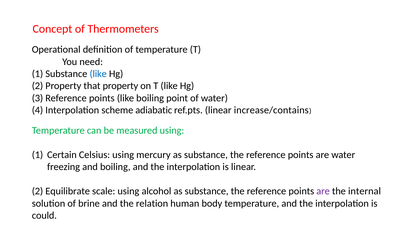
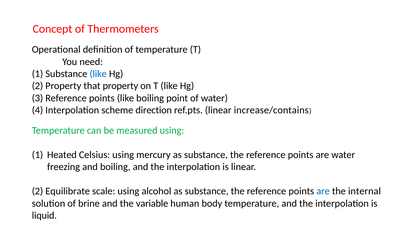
adiabatic: adiabatic -> direction (154, 110)
Certain: Certain -> Heated (62, 155)
are colour: purple -> blue (323, 192)
relation: relation -> variable (152, 204)
could: could -> liquid (44, 216)
